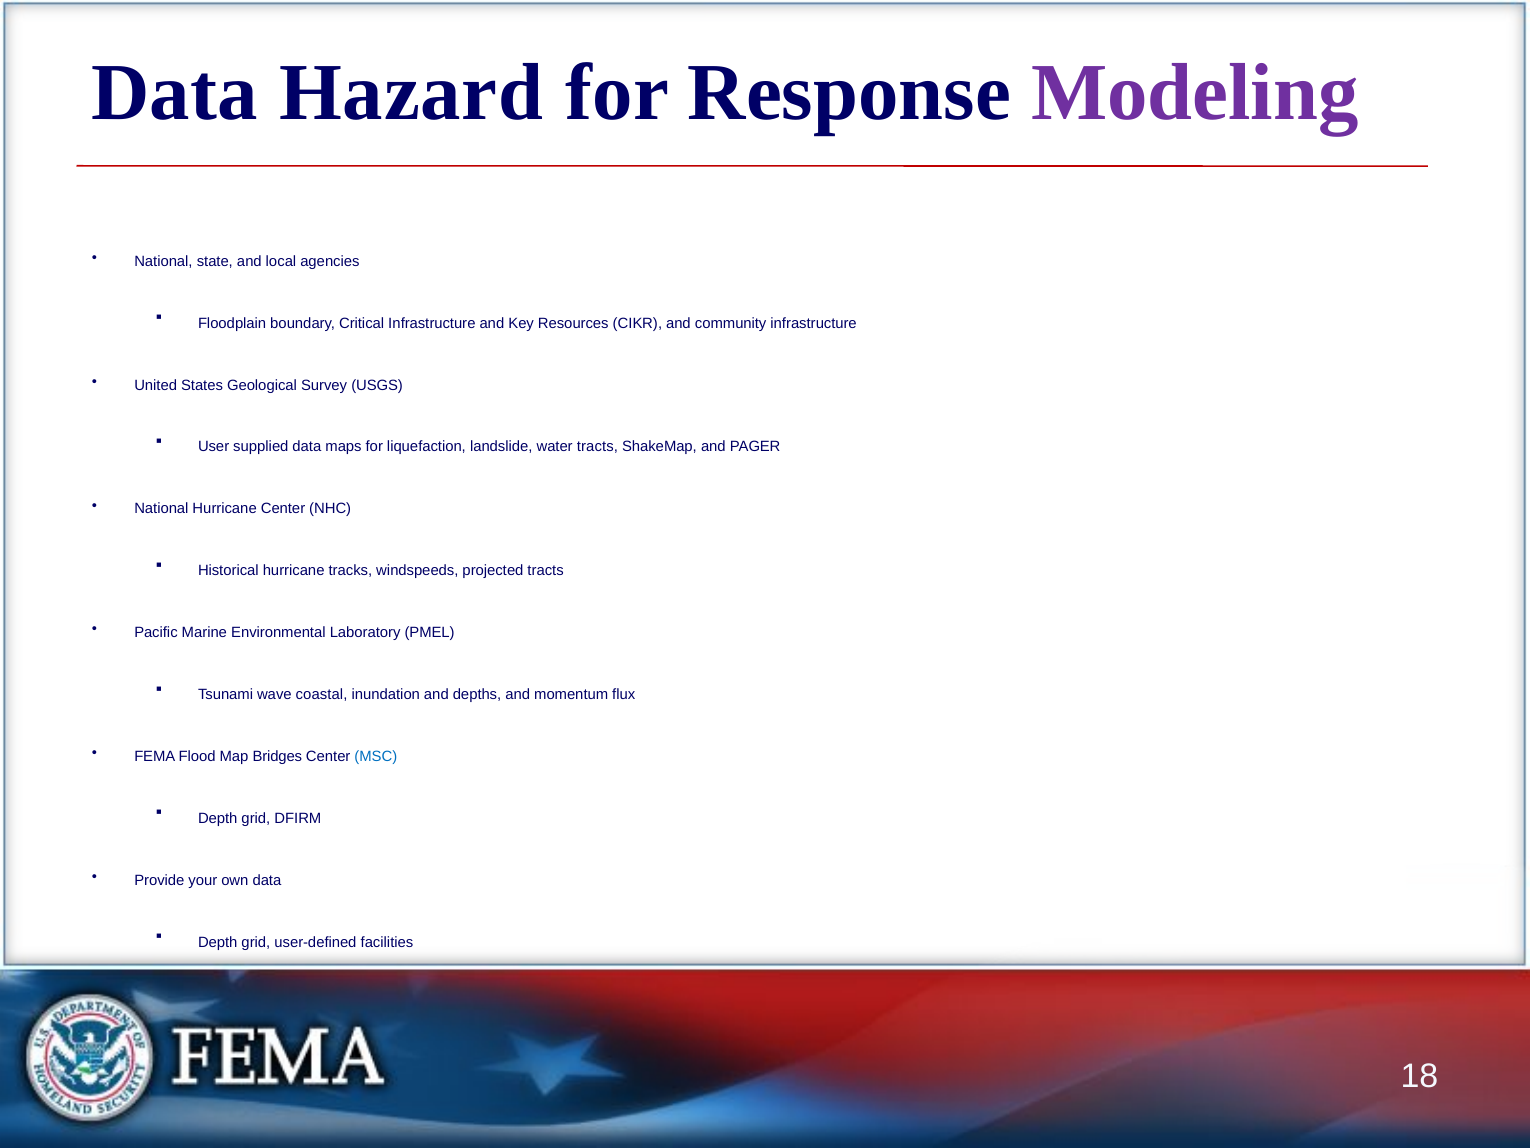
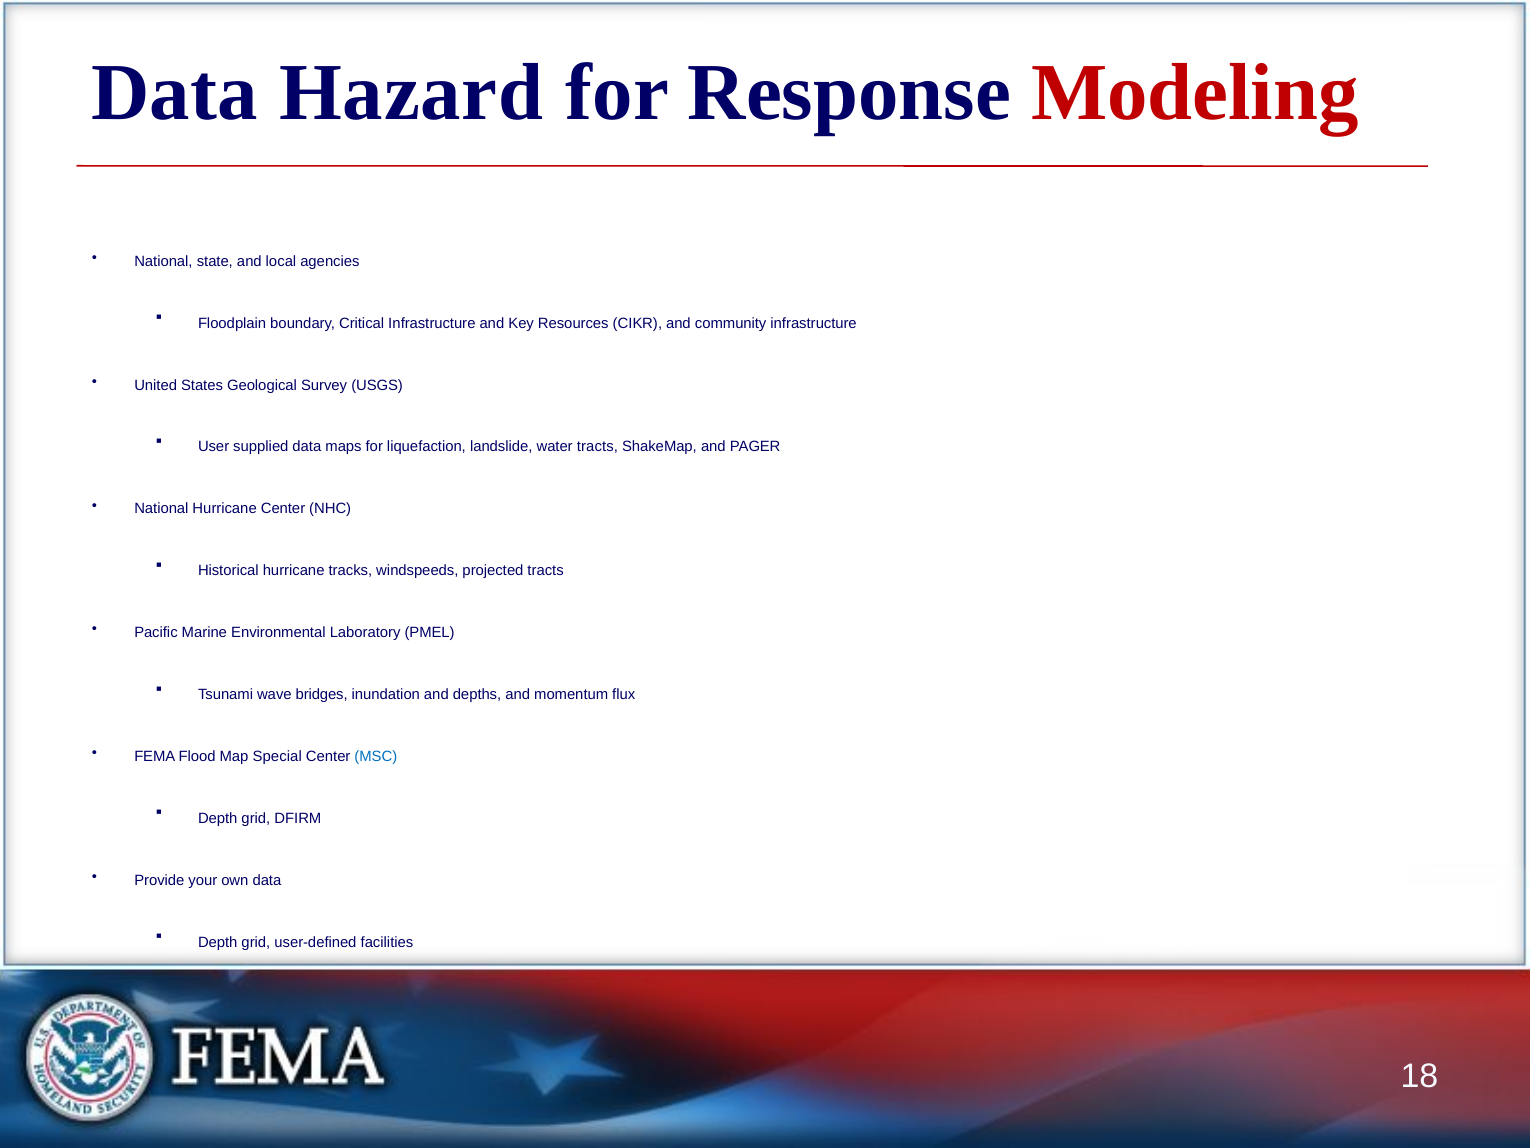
Modeling colour: purple -> red (1195, 92)
coastal: coastal -> bridges (322, 694)
Bridges: Bridges -> Special (277, 756)
